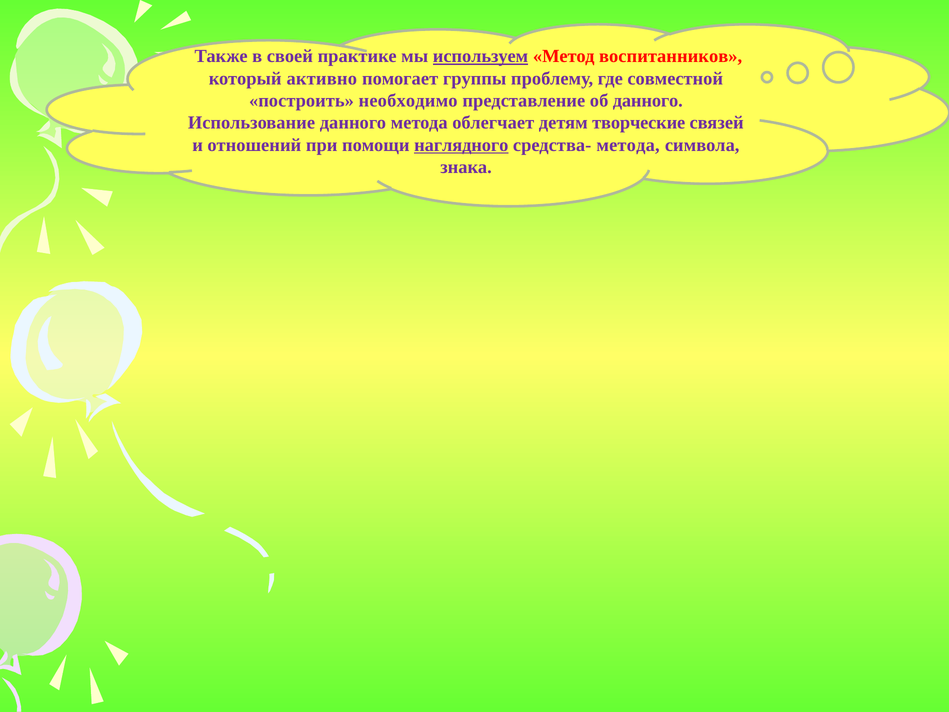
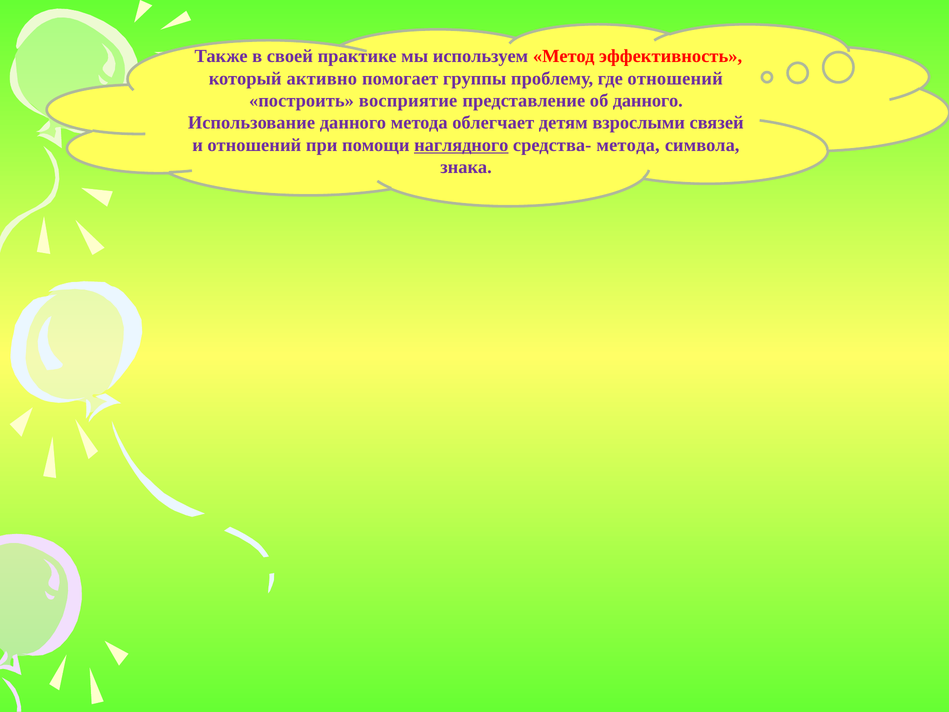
используем underline: present -> none (481, 56)
воспитанников: воспитанников -> эффективность (671, 56)
где совместной: совместной -> отношений (675, 78)
необходимо: необходимо -> восприятие (408, 101)
творческие: творческие -> взрослыми (639, 123)
